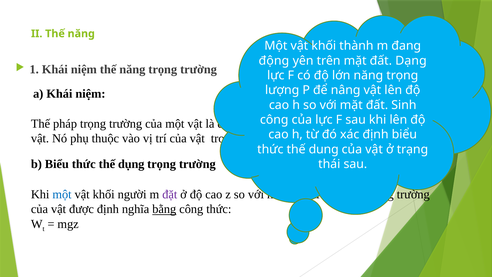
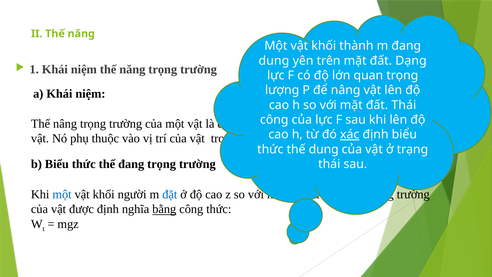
động: động -> dung (274, 61)
lớn năng: năng -> quan (368, 75)
đất Sinh: Sinh -> Thái (404, 105)
Thế pháp: pháp -> nâng (65, 124)
xác underline: none -> present (350, 134)
thế dụng: dụng -> đang (131, 164)
đặt colour: purple -> blue (170, 194)
